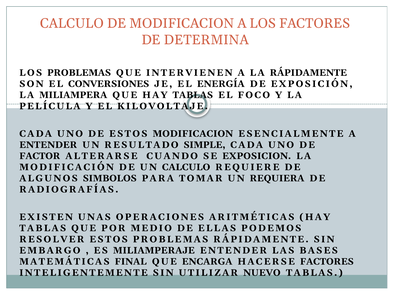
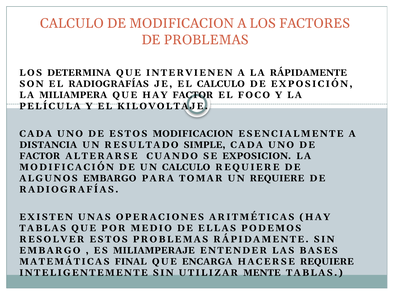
DE DETERMINA: DETERMINA -> PROBLEMAS (206, 40)
LOS PROBLEMAS: PROBLEMAS -> DETERMINA (79, 73)
EL CONVERSIONES: CONVERSIONES -> RADIOGRAFÍAS (109, 84)
EL ENERGÍA: ENERGÍA -> CALCULO (221, 84)
QUE HAY TABLAS: TABLAS -> FACTOR (193, 95)
ENTENDER: ENTENDER -> DISTANCIA (48, 145)
ALGUNOS SIMBOLOS: SIMBOLOS -> EMBARGO (110, 179)
UN REQUIERA: REQUIERA -> REQUIERE (277, 179)
HACERSE FACTORES: FACTORES -> REQUIERE (327, 262)
NUEVO: NUEVO -> MENTE (262, 273)
